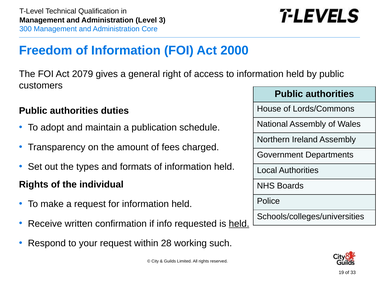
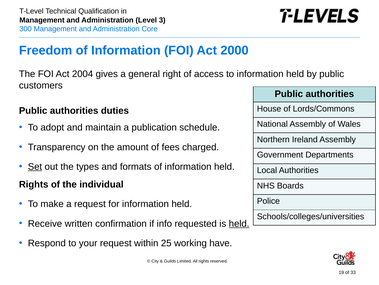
2079: 2079 -> 2004 (83, 74)
Set underline: none -> present (35, 166)
28: 28 -> 25 (166, 243)
such: such -> have (221, 243)
